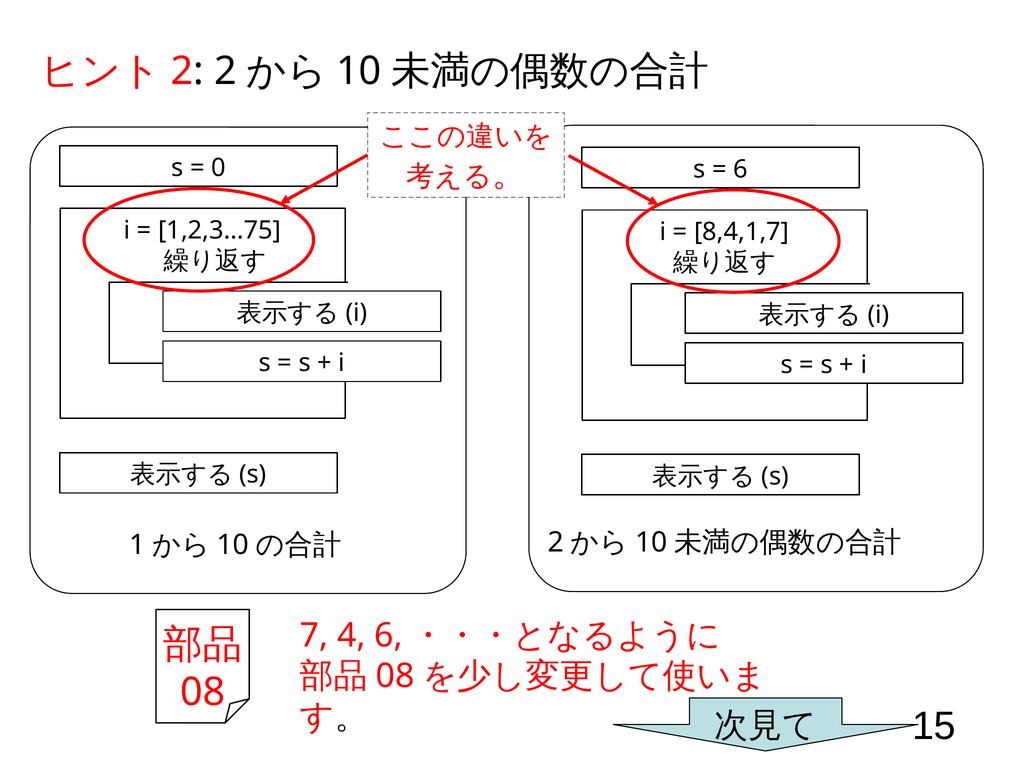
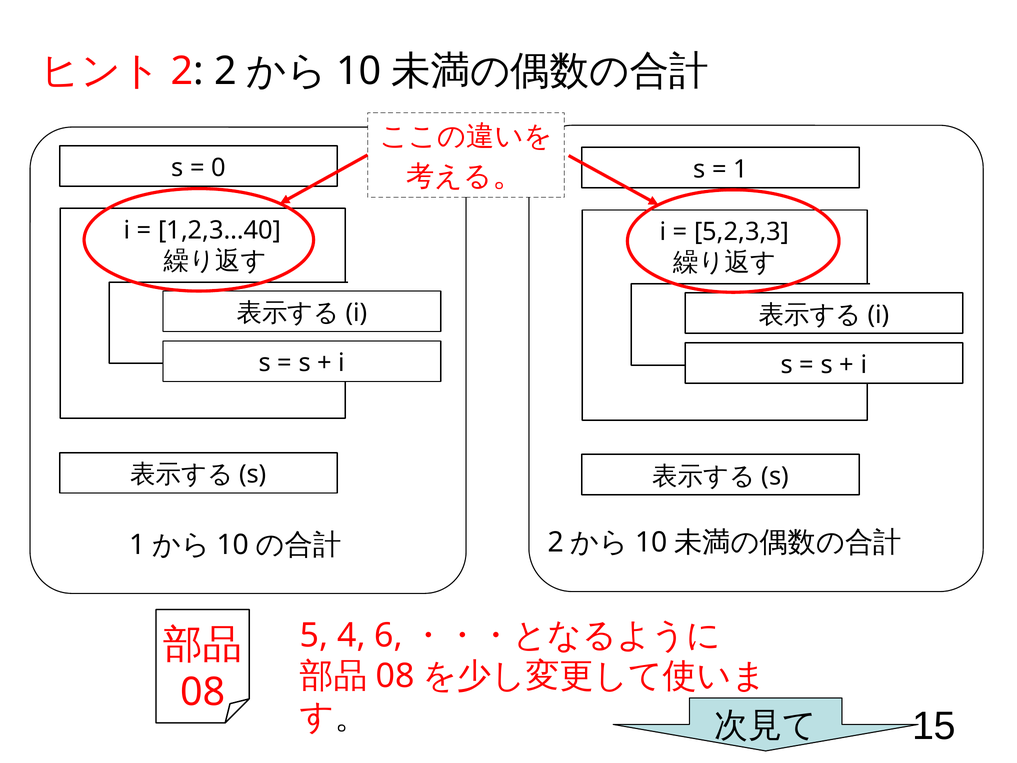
6: 6 -> 1 (740, 169)
1,2,3…75: 1,2,3…75 -> 1,2,3…40 (220, 230)
8,4,1,7: 8,4,1,7 -> 5,2,3,3 (742, 232)
7: 7 -> 5 (314, 635)
